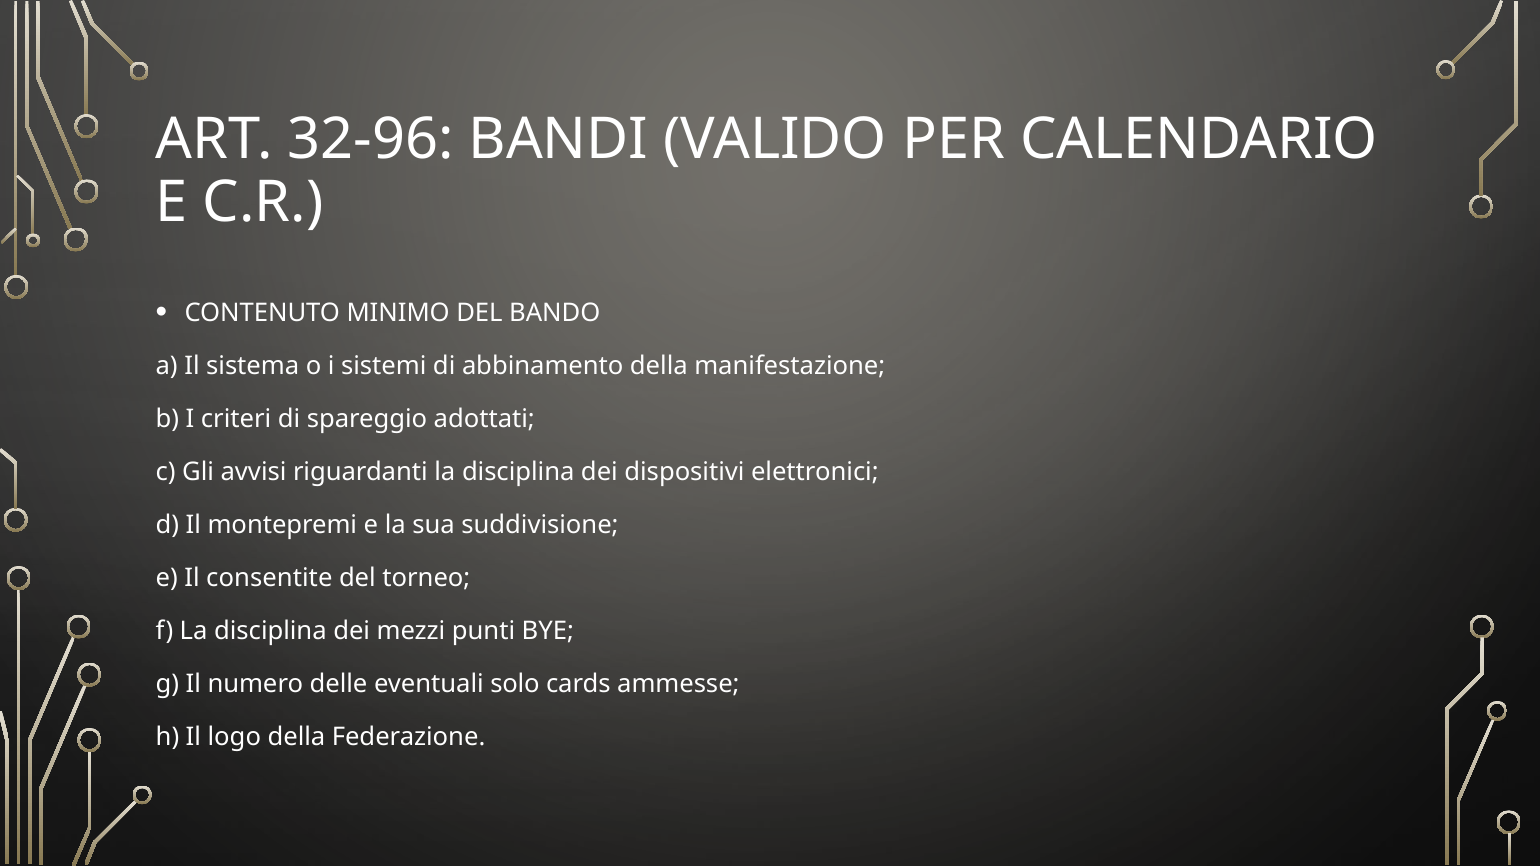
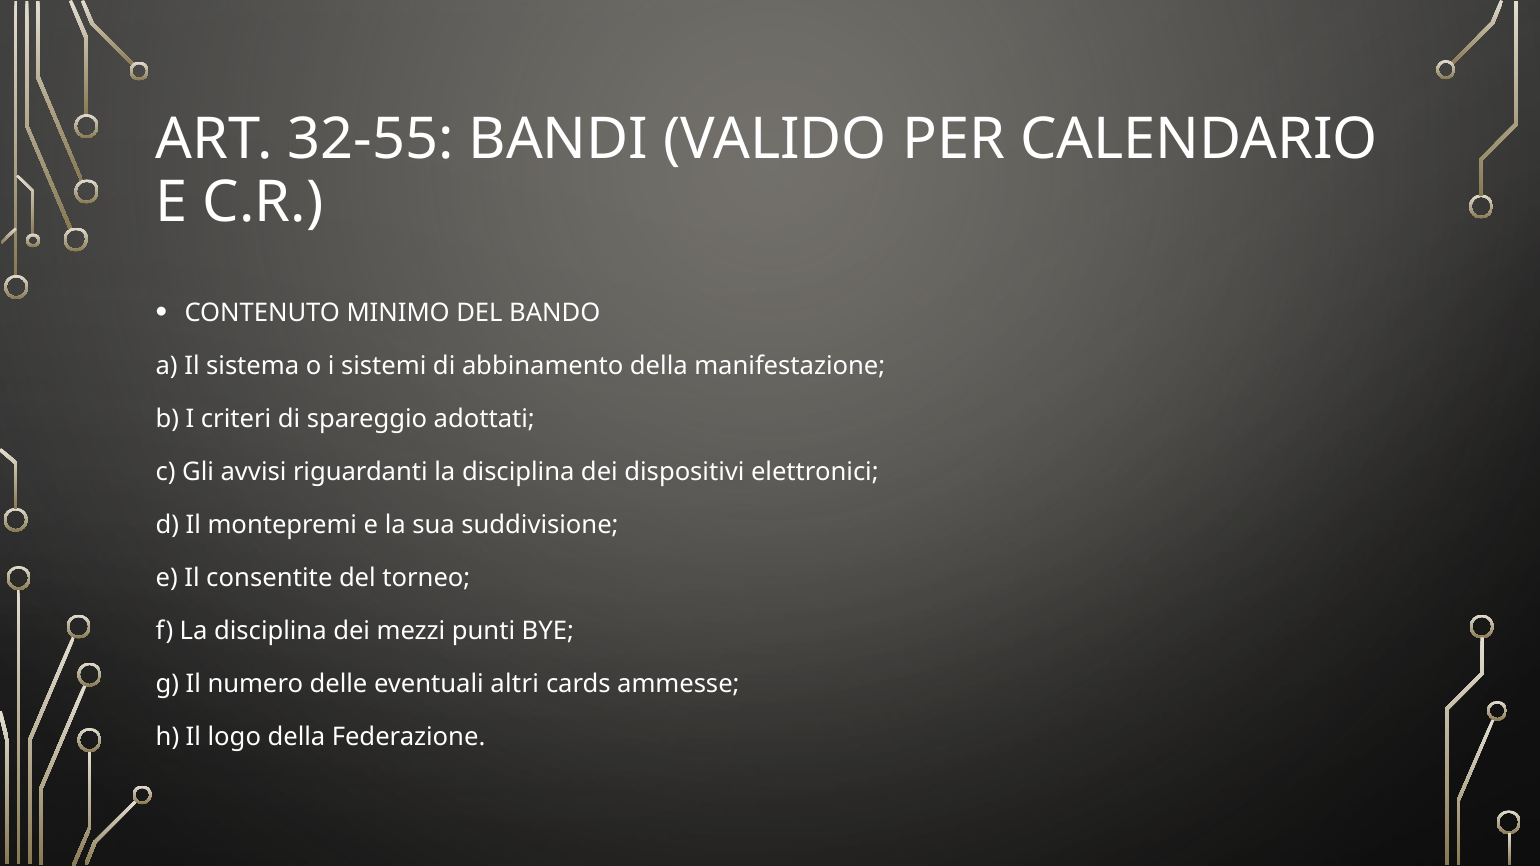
32-96: 32-96 -> 32-55 (371, 140)
solo: solo -> altri (515, 684)
